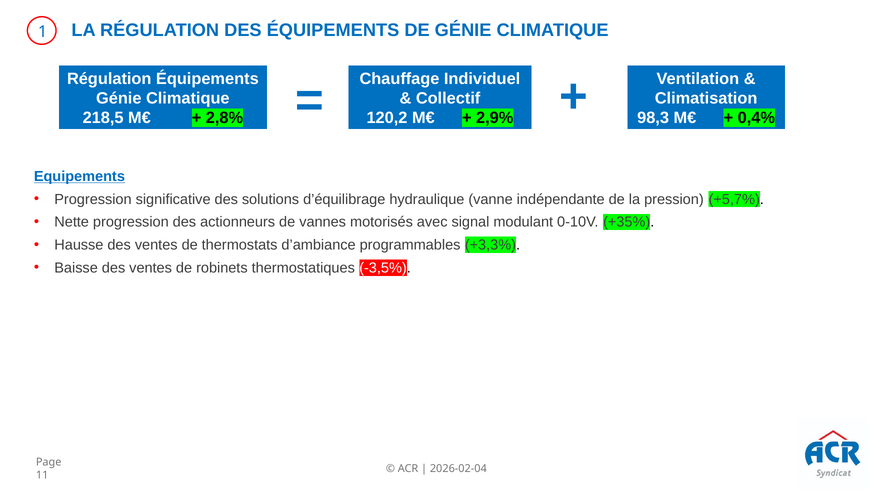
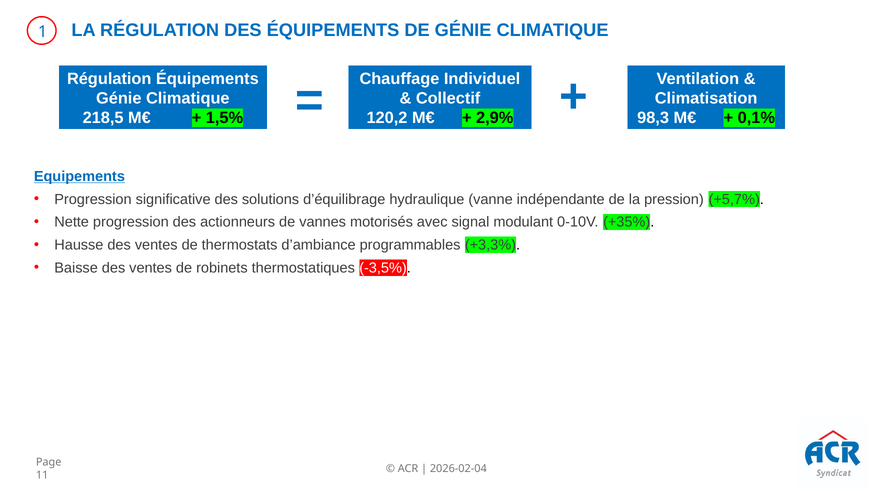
2,8%: 2,8% -> 1,5% (224, 118)
0,4%: 0,4% -> 0,1% (756, 118)
